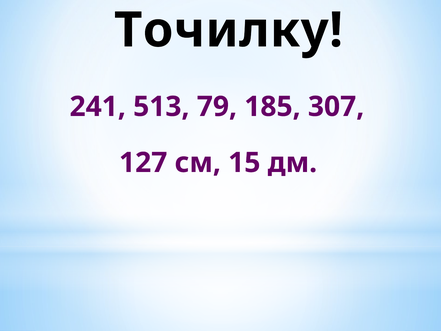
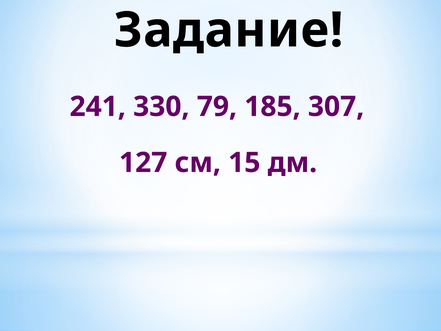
Точилку: Точилку -> Задание (229, 30)
513: 513 -> 330 (161, 107)
